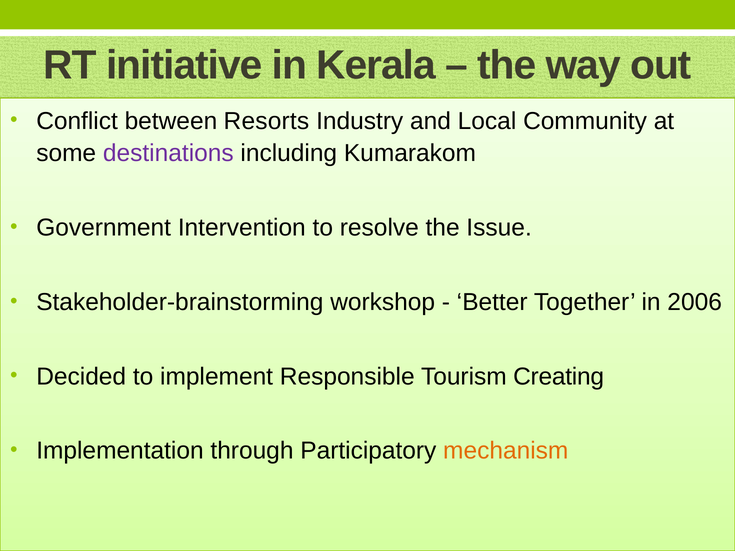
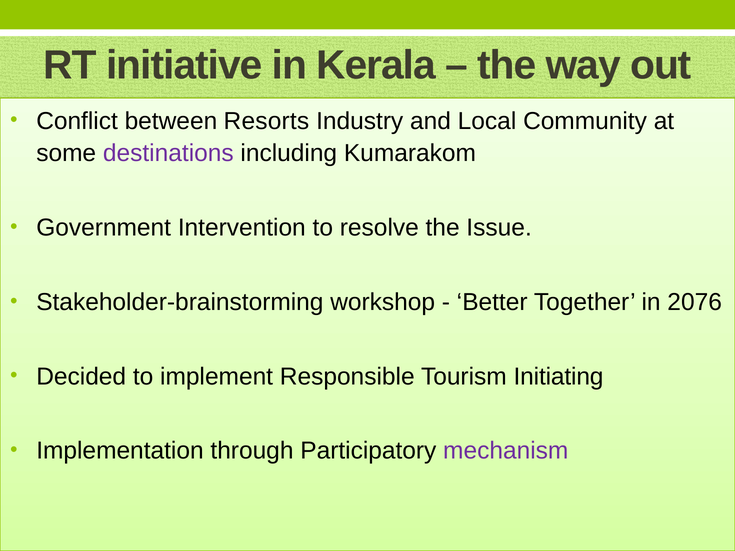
2006: 2006 -> 2076 (695, 302)
Creating: Creating -> Initiating (559, 377)
mechanism colour: orange -> purple (506, 451)
